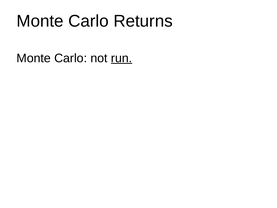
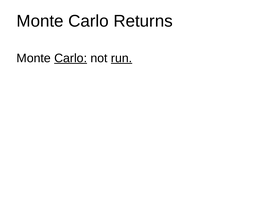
Carlo underline: none -> present (71, 58)
